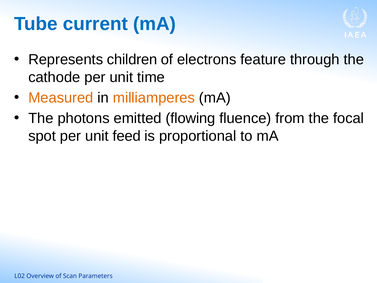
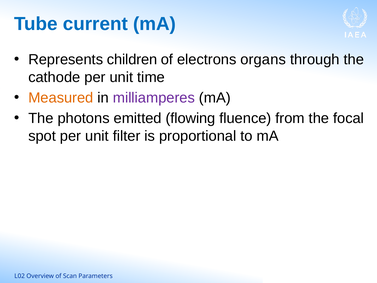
feature: feature -> organs (263, 60)
milliamperes colour: orange -> purple (154, 98)
feed: feed -> filter (127, 136)
